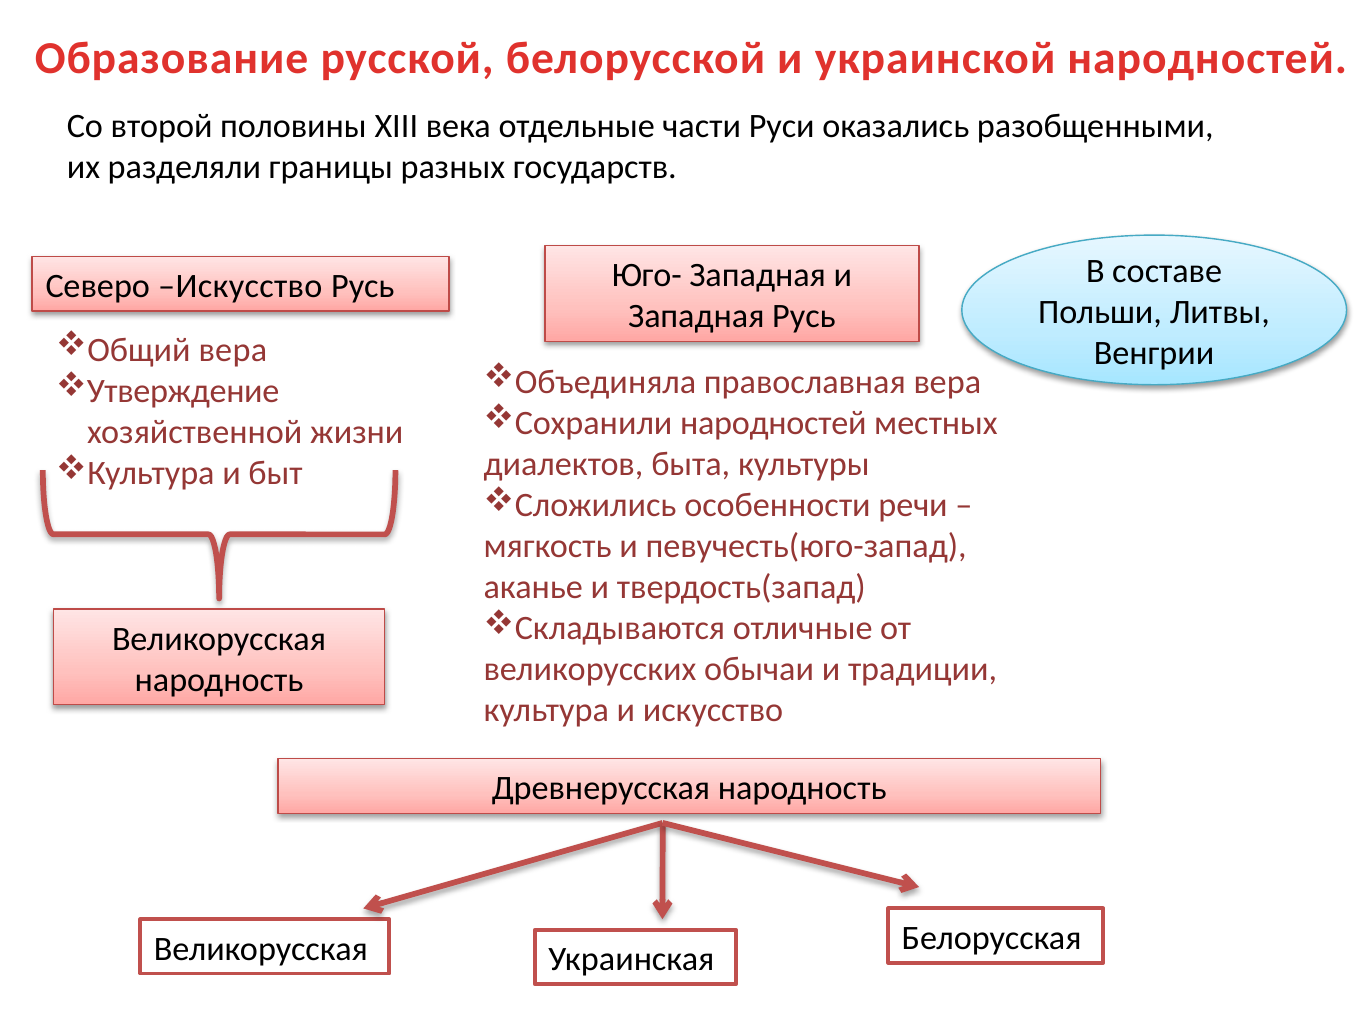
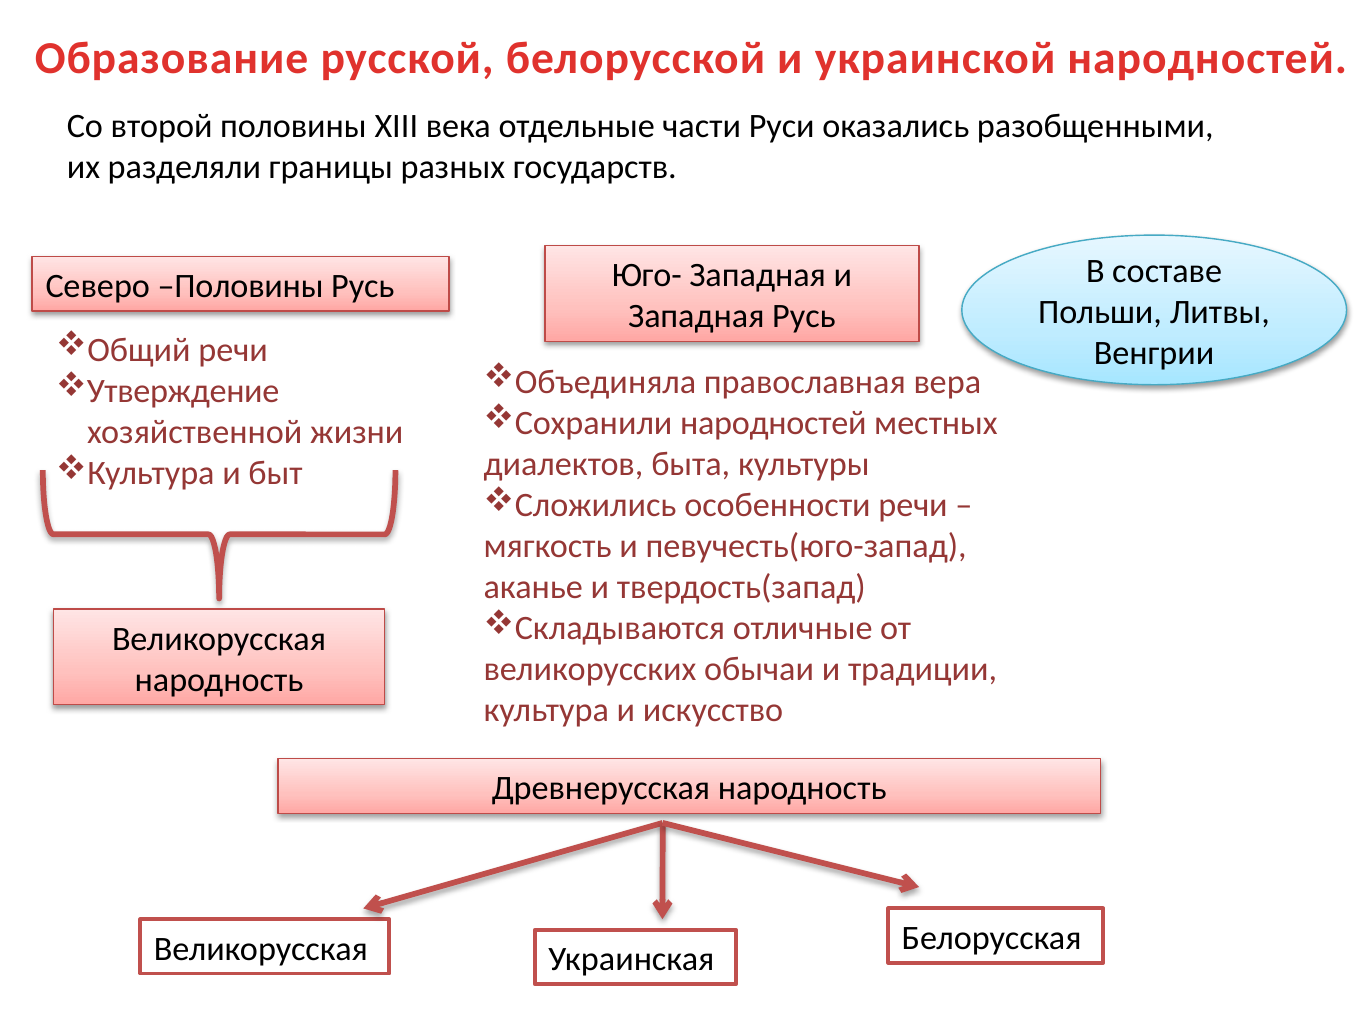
Северо Искусство: Искусство -> Половины (241, 286)
Общий вера: вера -> речи (233, 350)
